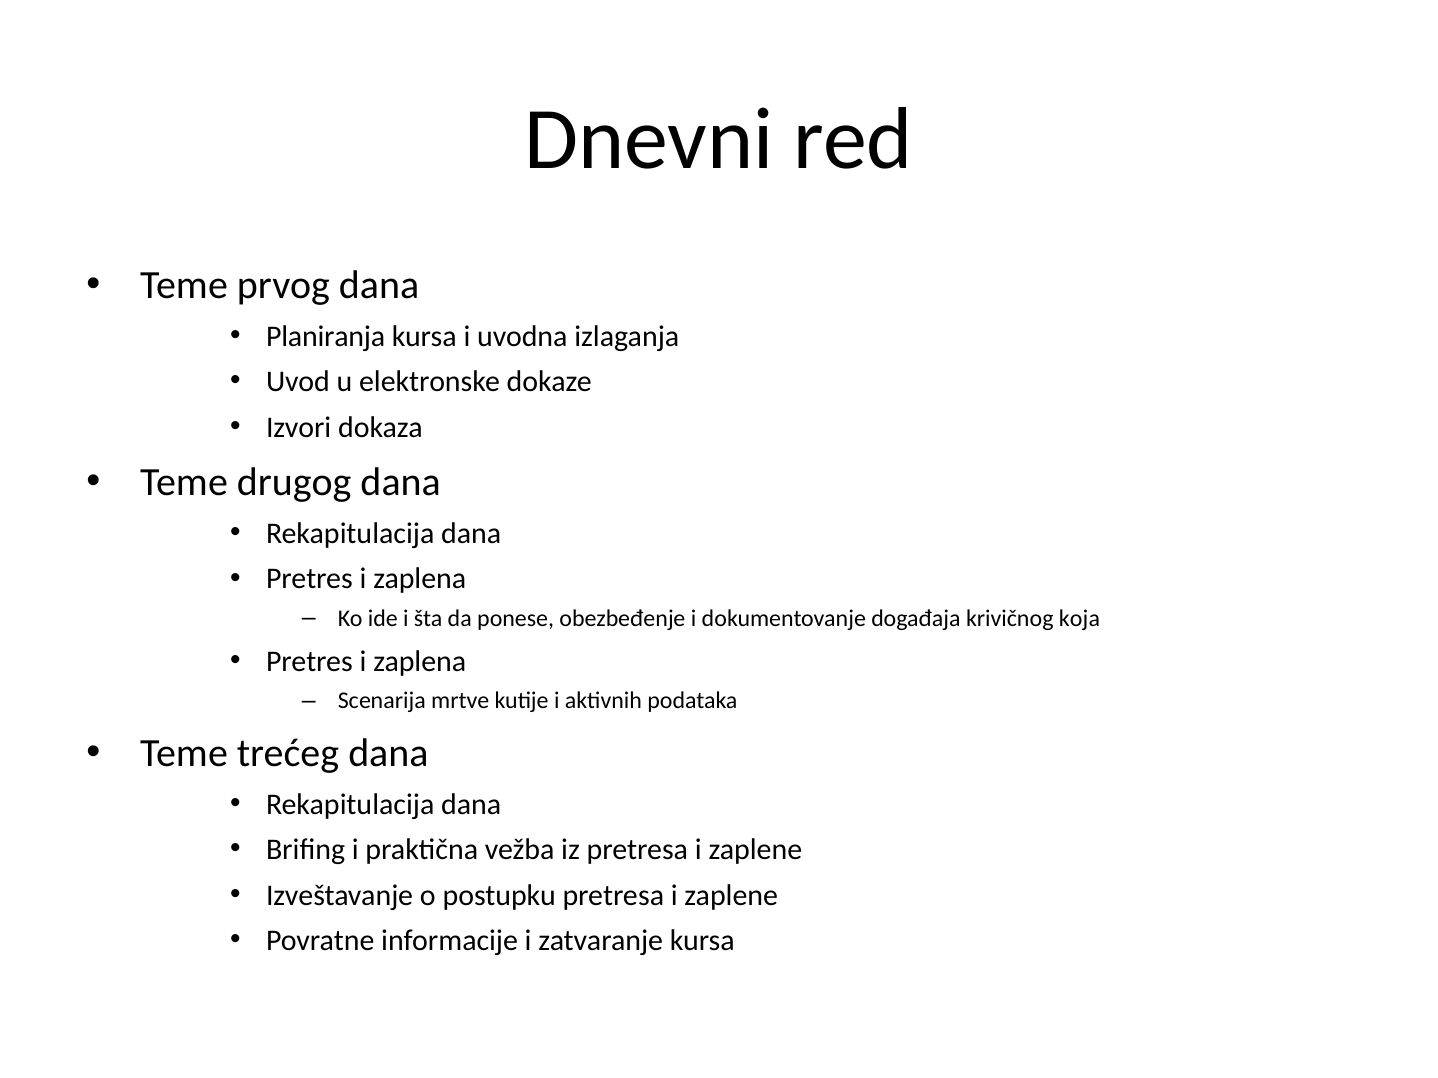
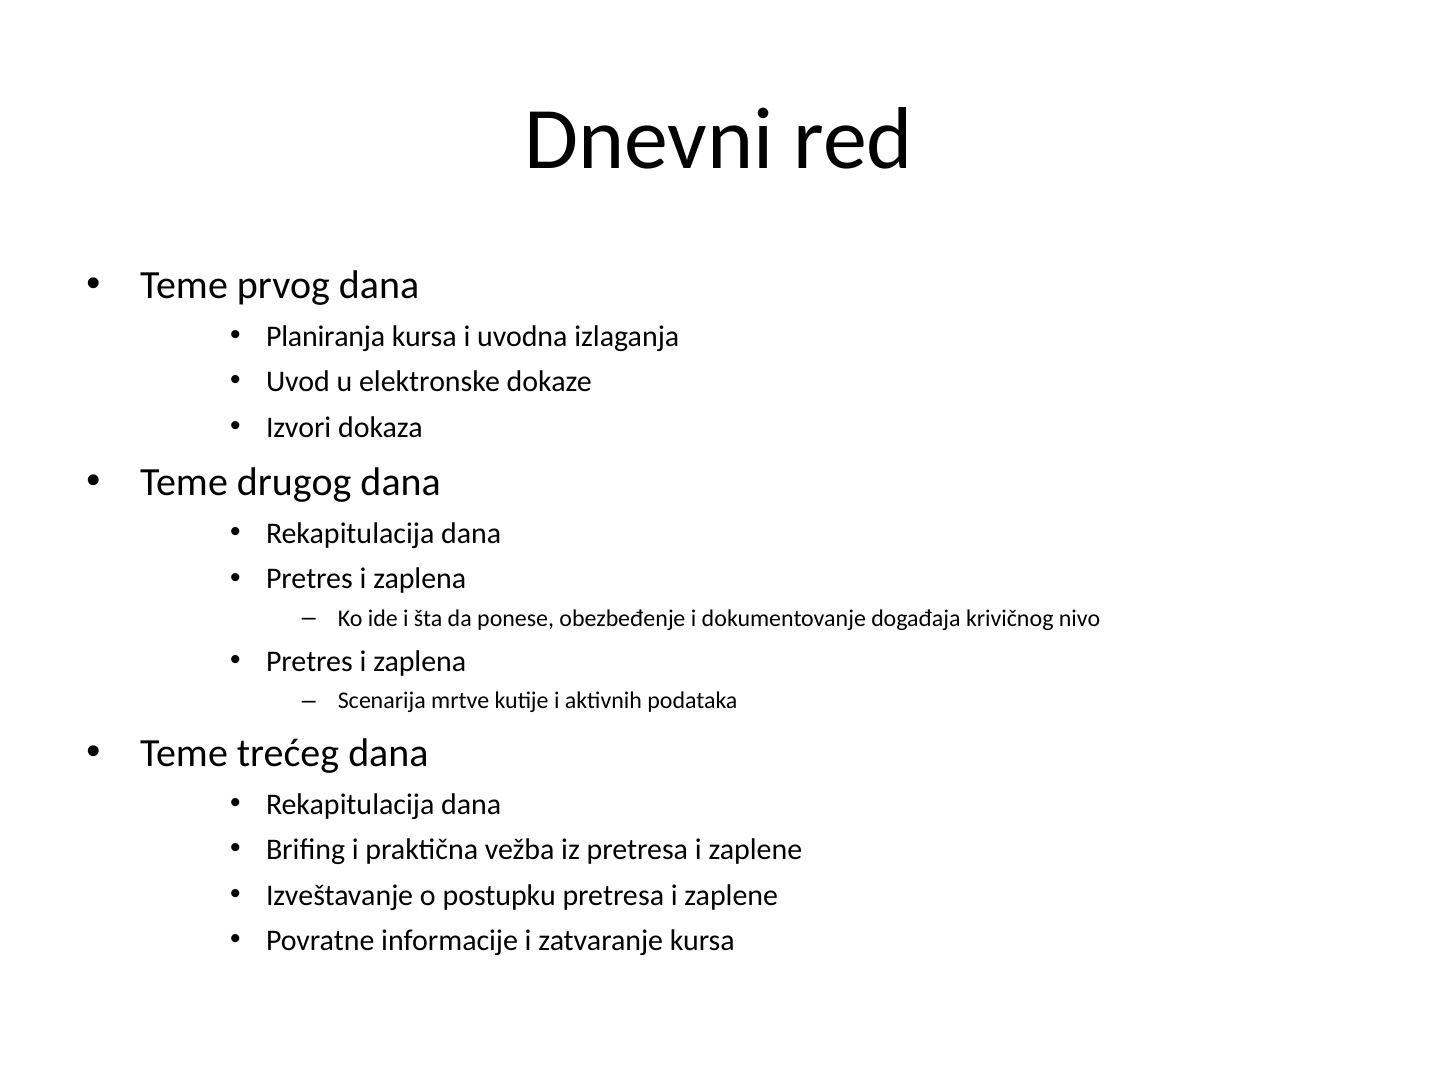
koja: koja -> nivo (1080, 619)
